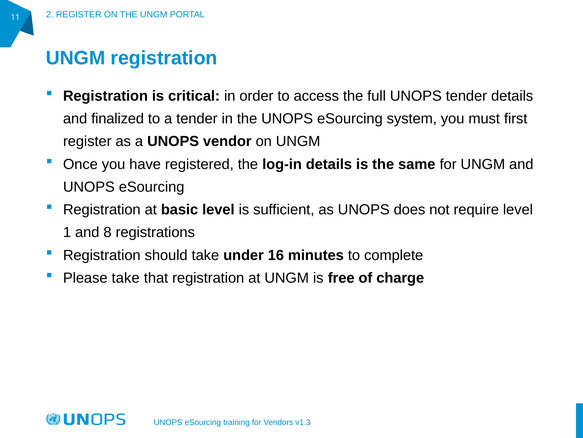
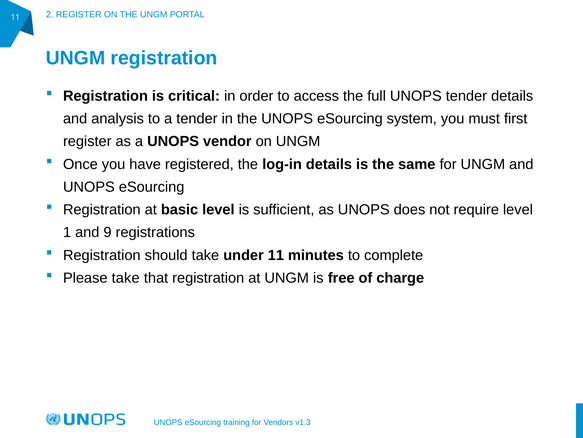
finalized: finalized -> analysis (118, 118)
8: 8 -> 9 (108, 232)
under 16: 16 -> 11 (276, 255)
